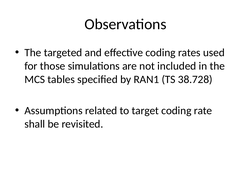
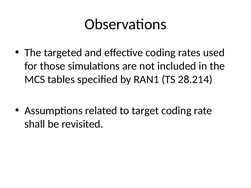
38.728: 38.728 -> 28.214 (195, 79)
